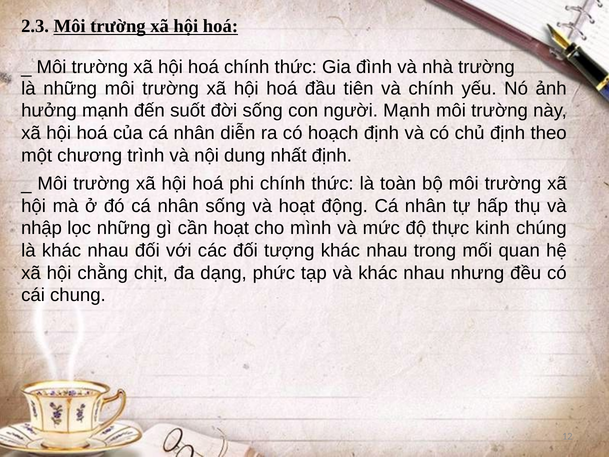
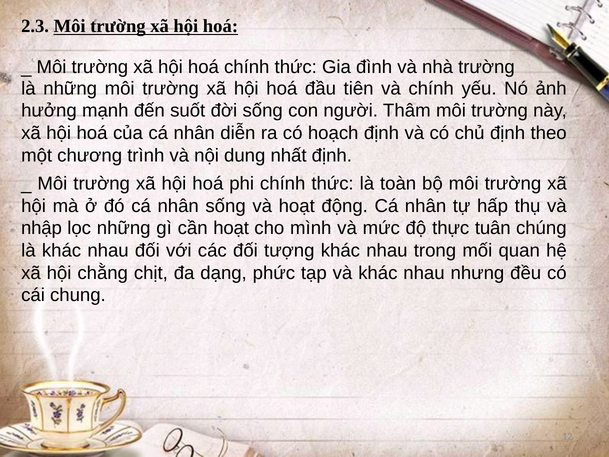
người Mạnh: Mạnh -> Thâm (407, 111)
kinh: kinh -> tuân (493, 228)
